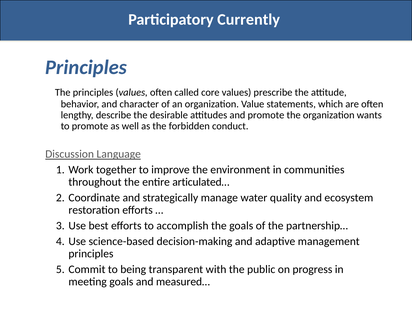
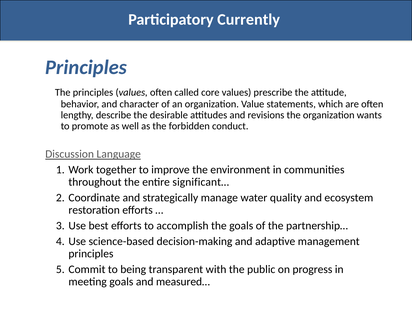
and promote: promote -> revisions (266, 115)
articulated…: articulated… -> significant… (201, 182)
